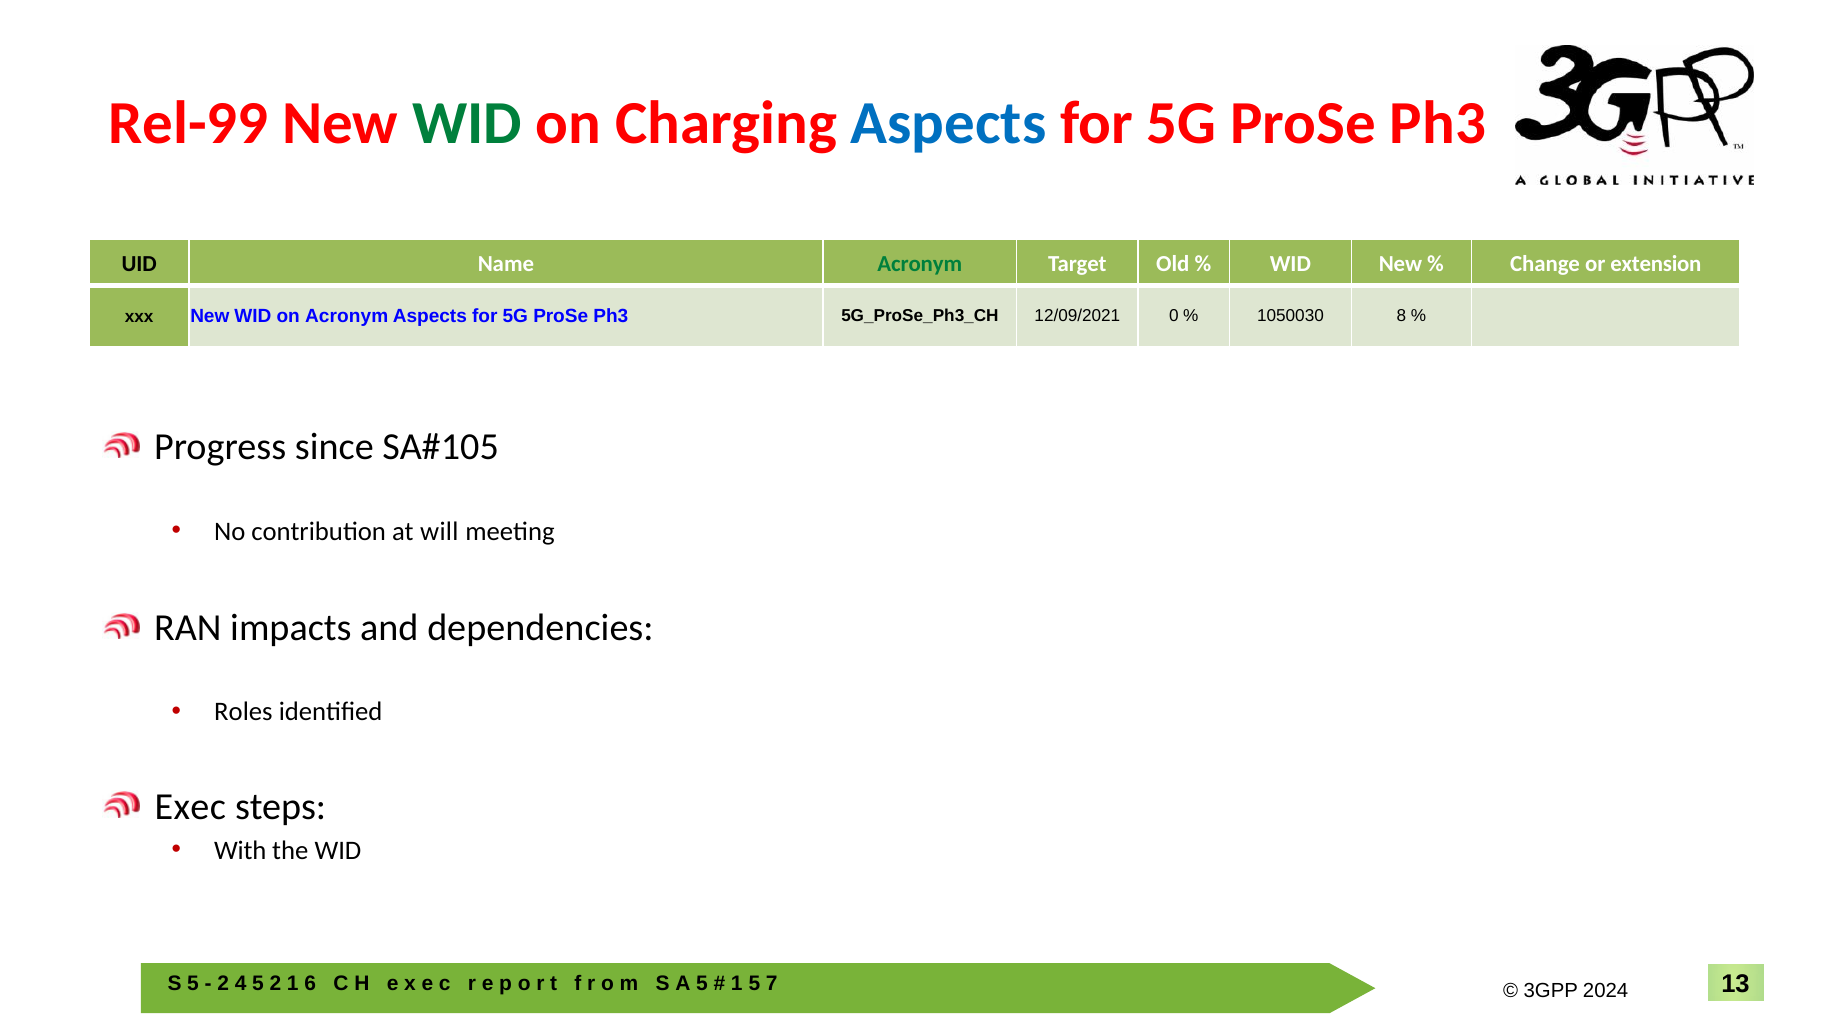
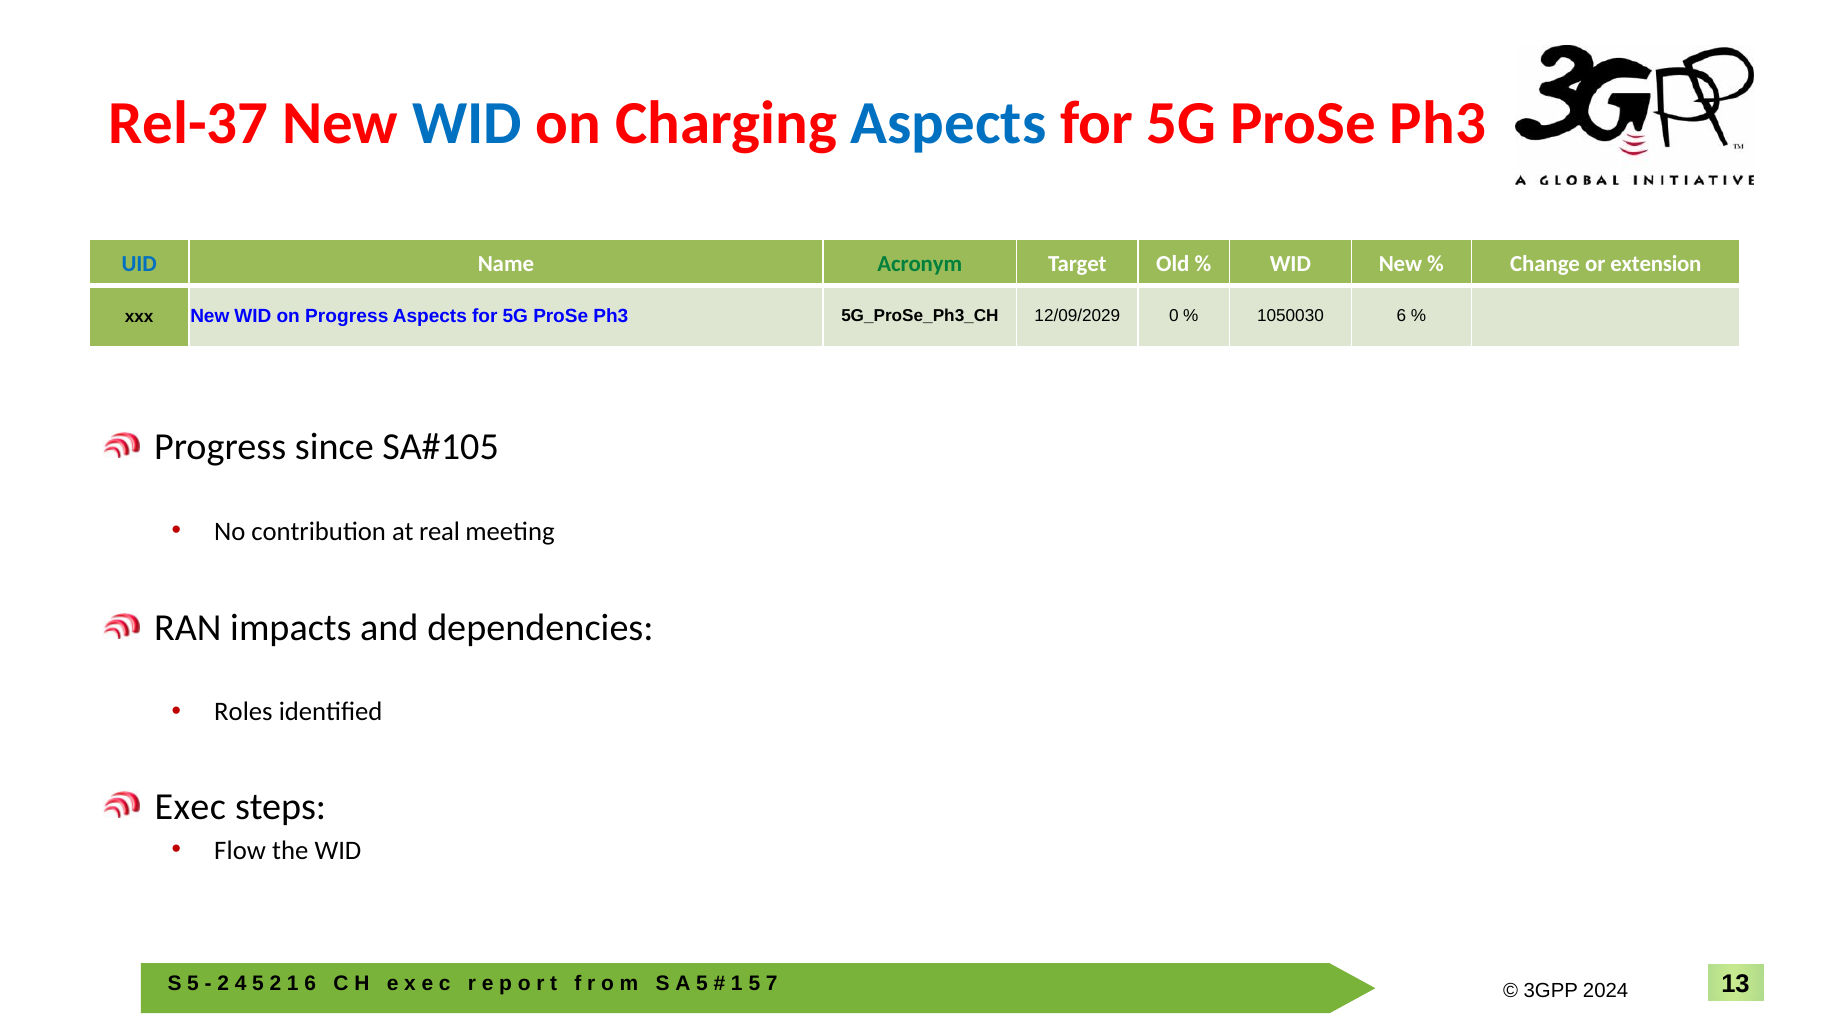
Rel-99: Rel-99 -> Rel-37 (189, 123)
WID colour: green -> blue (467, 123)
UID colour: black -> blue (139, 263)
on Acronym: Acronym -> Progress (347, 316)
12/09/2021: 12/09/2021 -> 12/09/2029 (1077, 316)
1050030 8: 8 -> 6 (1401, 316)
will: will -> real (440, 531)
With: With -> Flow (240, 850)
